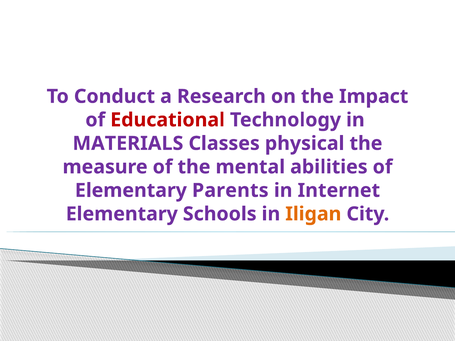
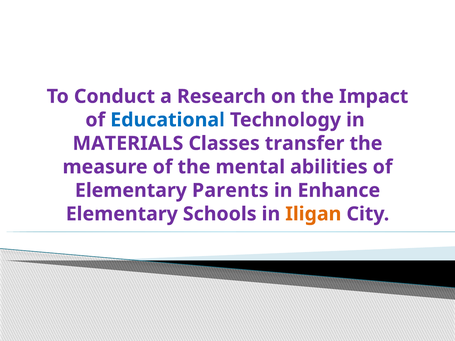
Educational colour: red -> blue (168, 120)
physical: physical -> transfer (305, 144)
Internet: Internet -> Enhance (339, 191)
